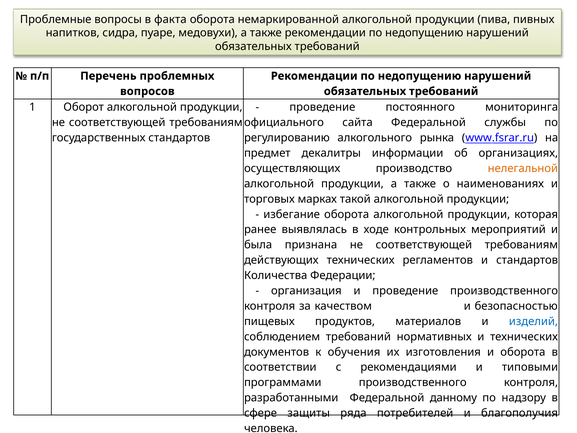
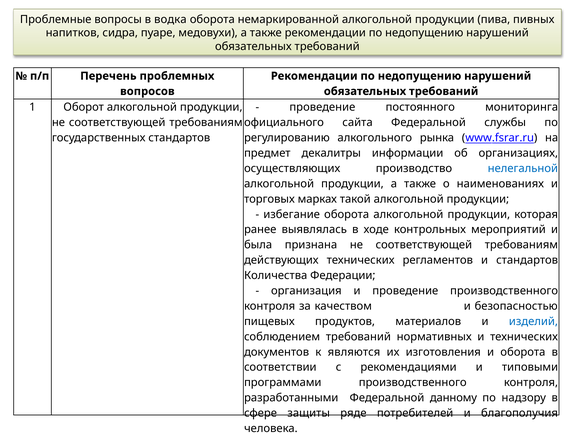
факта: факта -> водка (170, 19)
нелегальной colour: orange -> blue (523, 168)
обучения: обучения -> являются (354, 352)
ряда: ряда -> ряде (353, 413)
